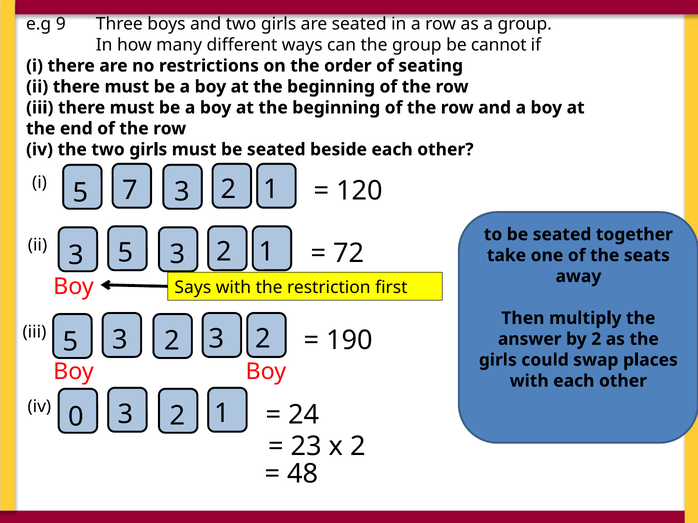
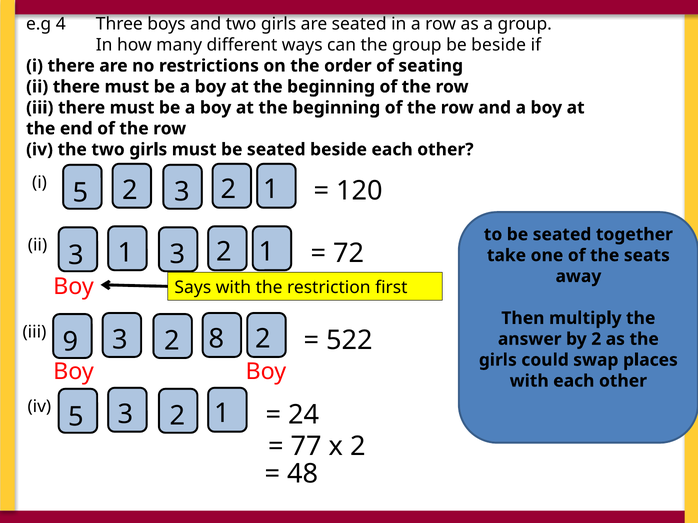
9: 9 -> 4 (61, 24)
be cannot: cannot -> beside (499, 45)
5 7: 7 -> 2 (130, 191)
3 5: 5 -> 1 (126, 253)
iii 5: 5 -> 9 (71, 342)
2 3: 3 -> 8 (216, 339)
190: 190 -> 522 (349, 340)
iv 0: 0 -> 5 (76, 417)
23: 23 -> 77 (306, 447)
